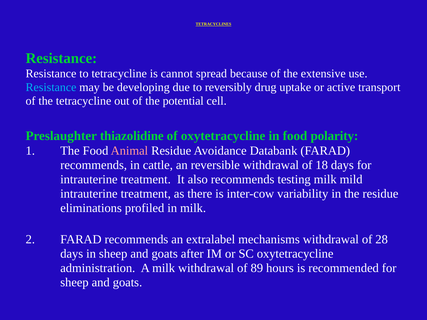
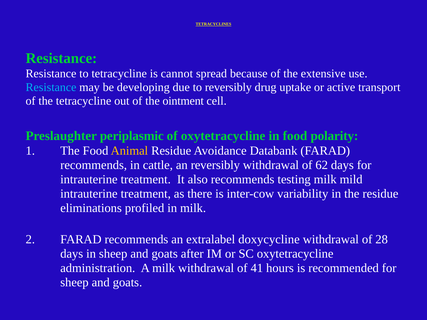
potential: potential -> ointment (183, 101)
thiazolidine: thiazolidine -> periplasmic (132, 136)
Animal colour: pink -> yellow (129, 151)
an reversible: reversible -> reversibly (215, 165)
18: 18 -> 62 (322, 165)
mechanisms: mechanisms -> doxycycline (269, 240)
89: 89 -> 41 (257, 268)
